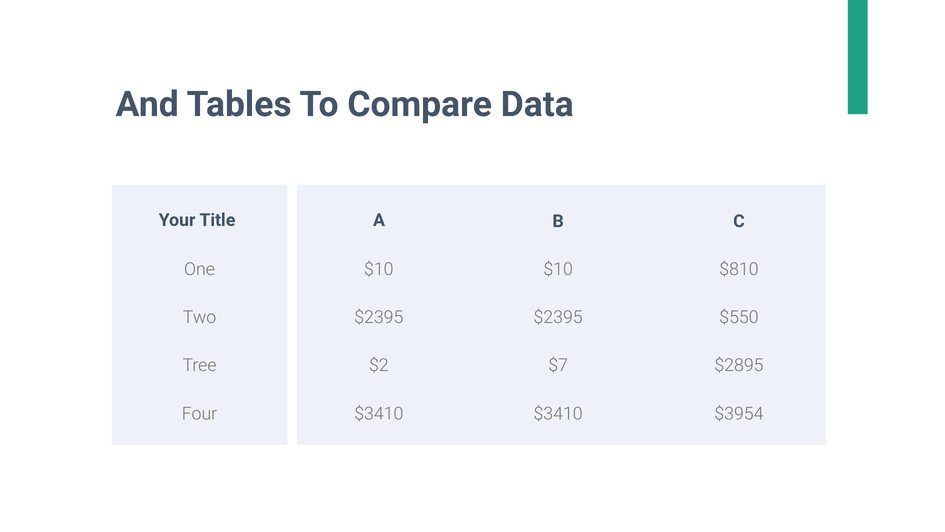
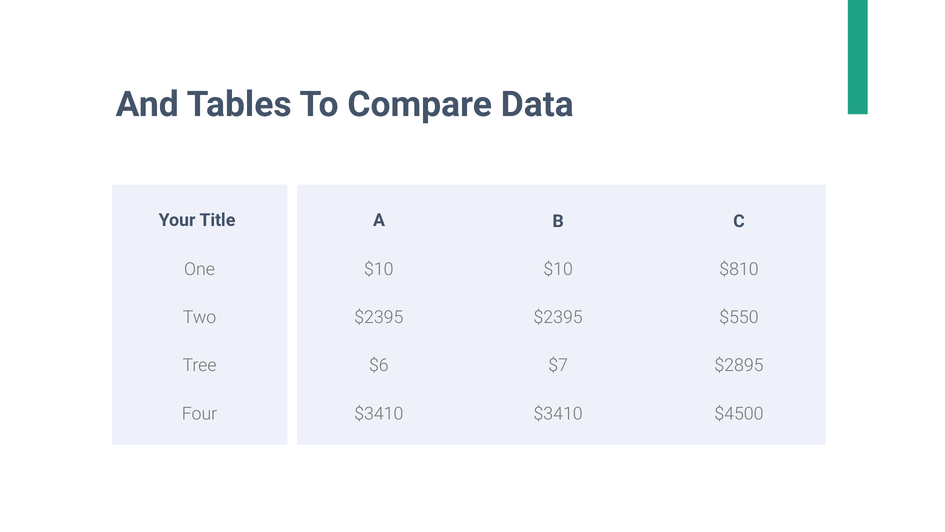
$2: $2 -> $6 (379, 365)
$3954: $3954 -> $4500 (739, 413)
